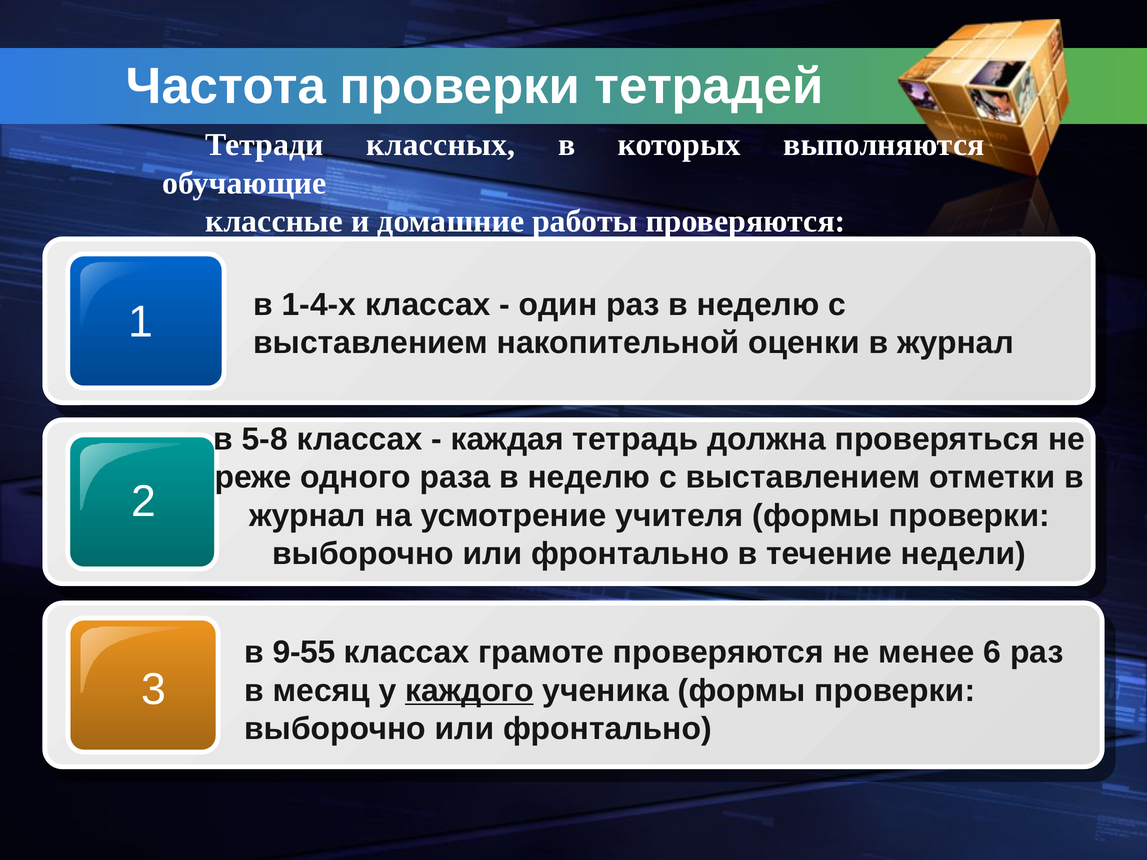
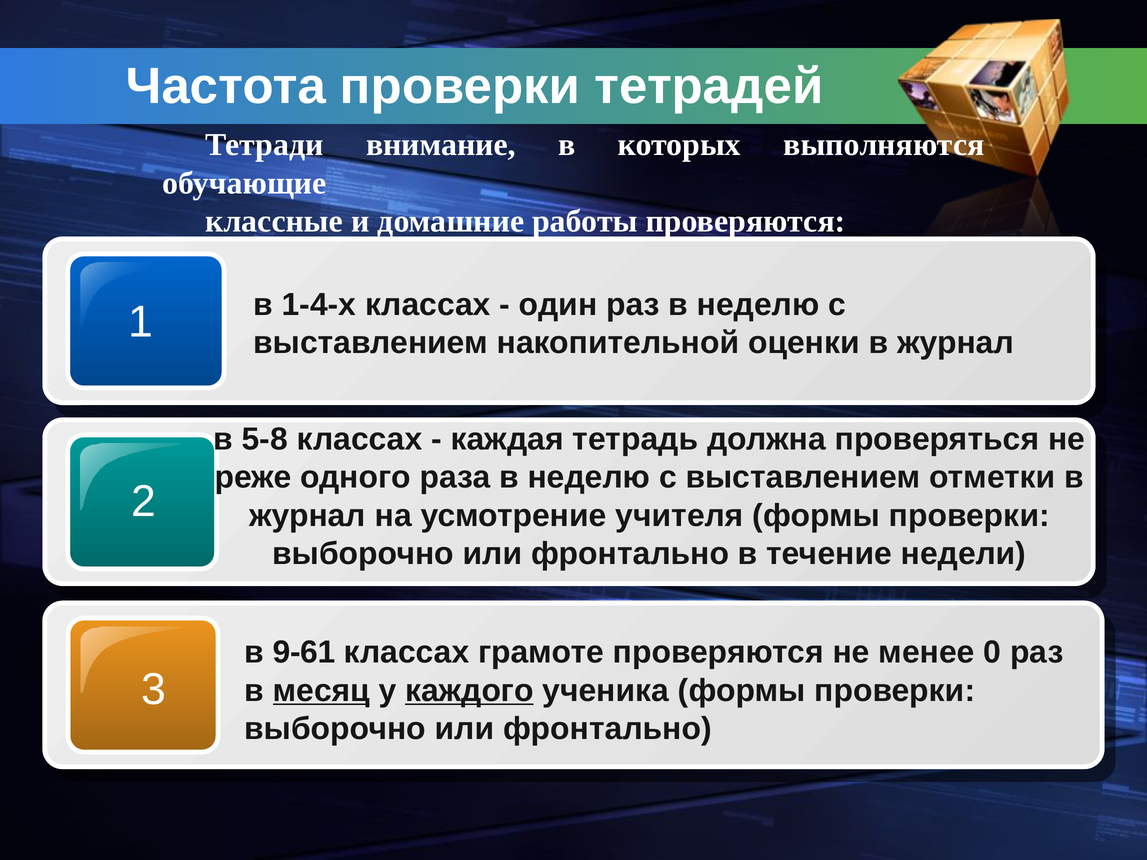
классных: классных -> внимание (441, 145)
9-55: 9-55 -> 9-61 (304, 652)
6: 6 -> 0 (992, 652)
месяц underline: none -> present (321, 691)
